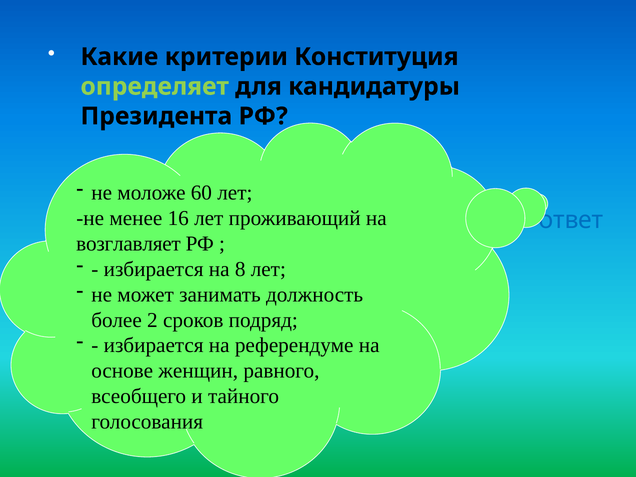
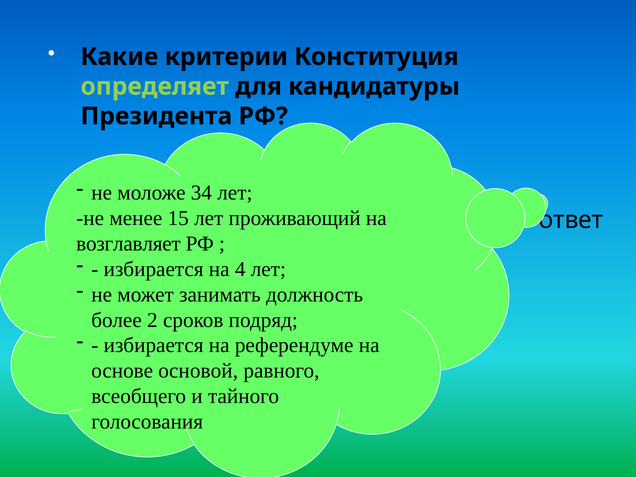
60: 60 -> 34 (201, 193)
16: 16 -> 15 (178, 218)
ответ colour: blue -> black (571, 220)
8: 8 -> 4 (240, 269)
женщин: женщин -> основой (198, 371)
